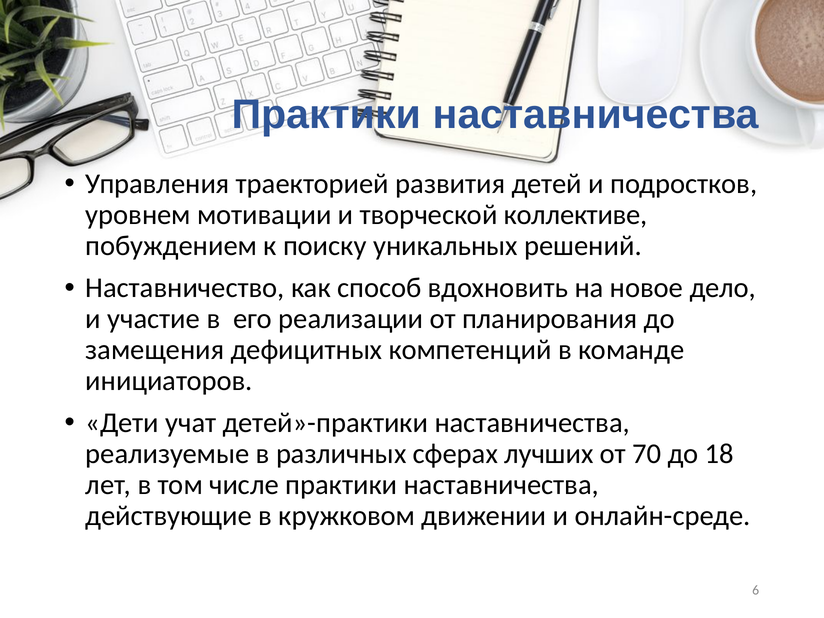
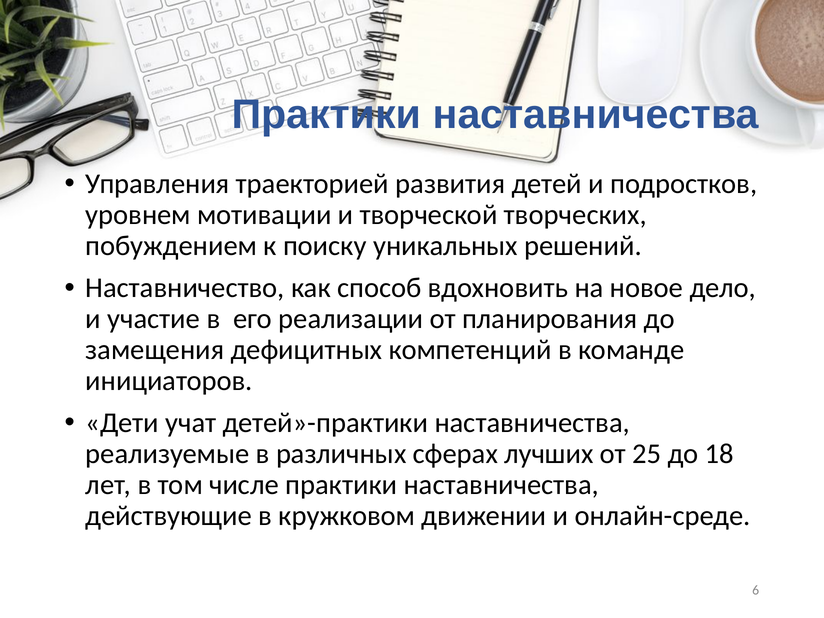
коллективе: коллективе -> творческих (575, 215)
70: 70 -> 25 (647, 454)
